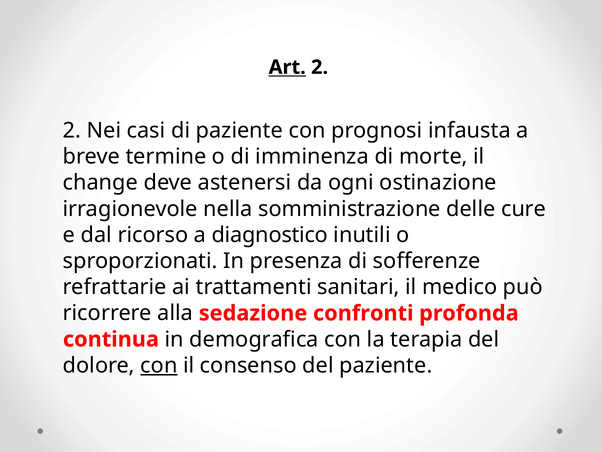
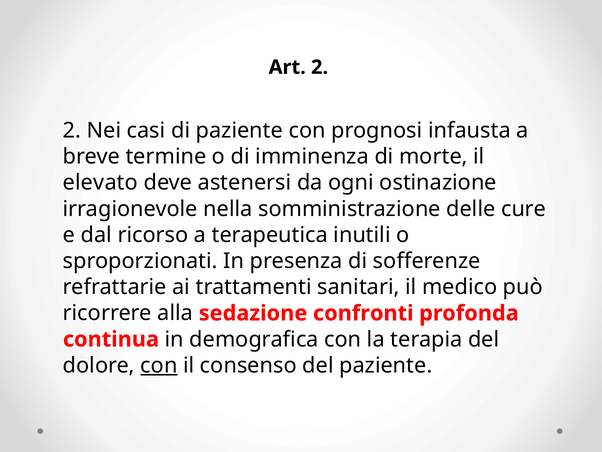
Art underline: present -> none (287, 67)
change: change -> elevato (100, 183)
diagnostico: diagnostico -> terapeutica (270, 235)
